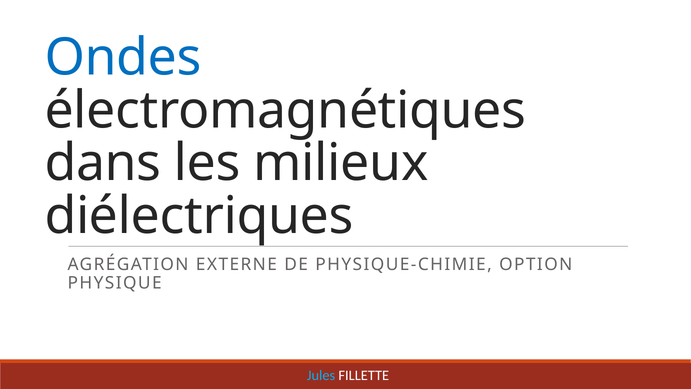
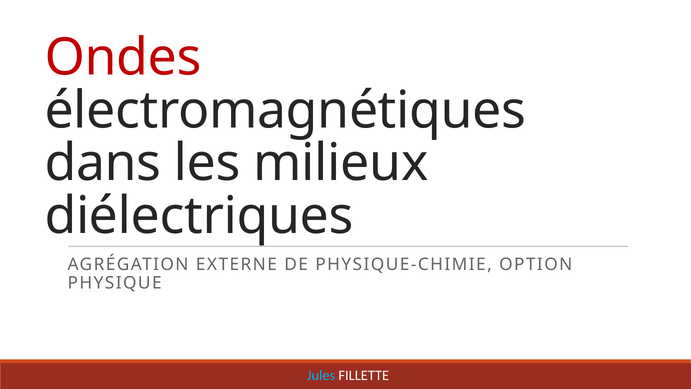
Ondes colour: blue -> red (123, 57)
